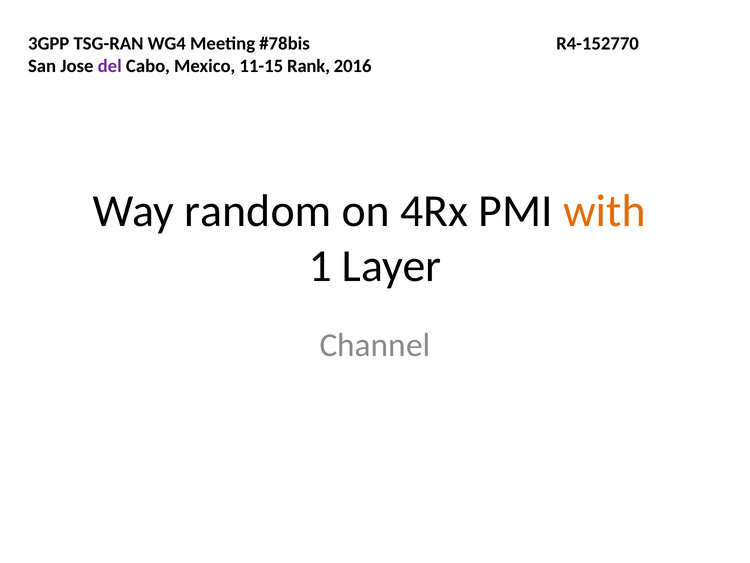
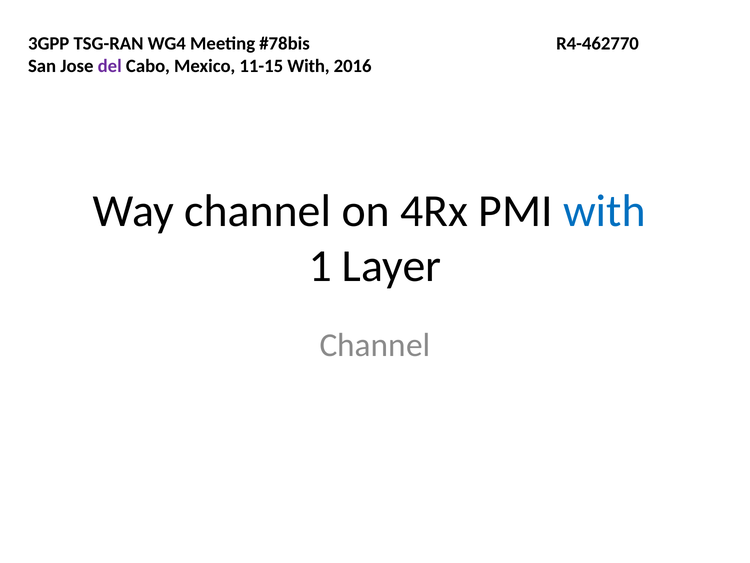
R4-152770: R4-152770 -> R4-462770 (598, 44)
11-15 Rank: Rank -> With (309, 66)
Way random: random -> channel (258, 211)
with colour: orange -> blue (605, 211)
